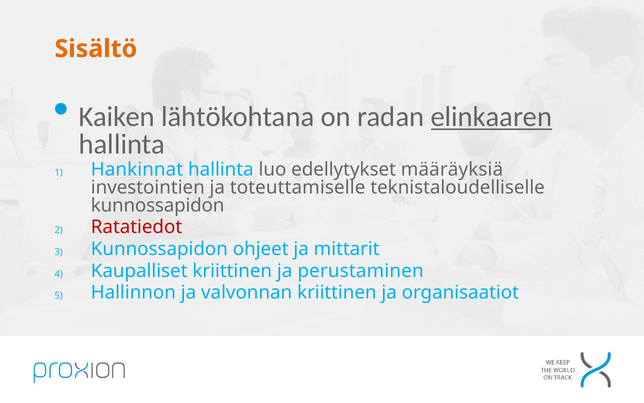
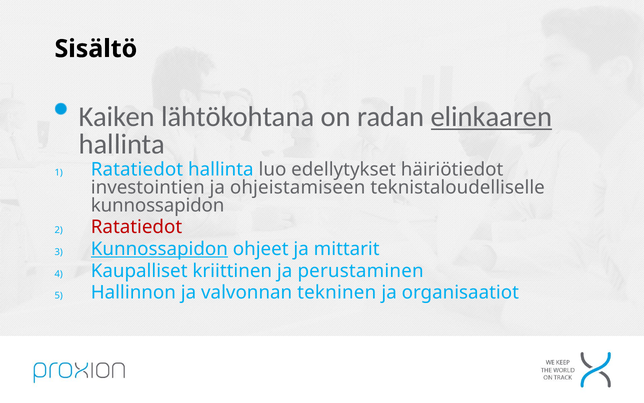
Sisältö colour: orange -> black (96, 49)
Hankinnat: Hankinnat -> Ratatiedot (137, 169)
määräyksiä: määräyksiä -> häiriötiedot (452, 169)
toteuttamiselle: toteuttamiselle -> ohjeistamiseen (298, 187)
Kunnossapidon underline: none -> present (159, 249)
valvonnan kriittinen: kriittinen -> tekninen (337, 292)
